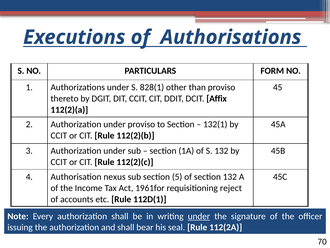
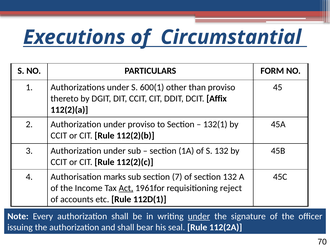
Authorisations: Authorisations -> Circumstantial (231, 37)
828(1: 828(1 -> 600(1 (152, 87)
nexus: nexus -> marks (115, 176)
5: 5 -> 7 (177, 176)
Act underline: none -> present (126, 188)
